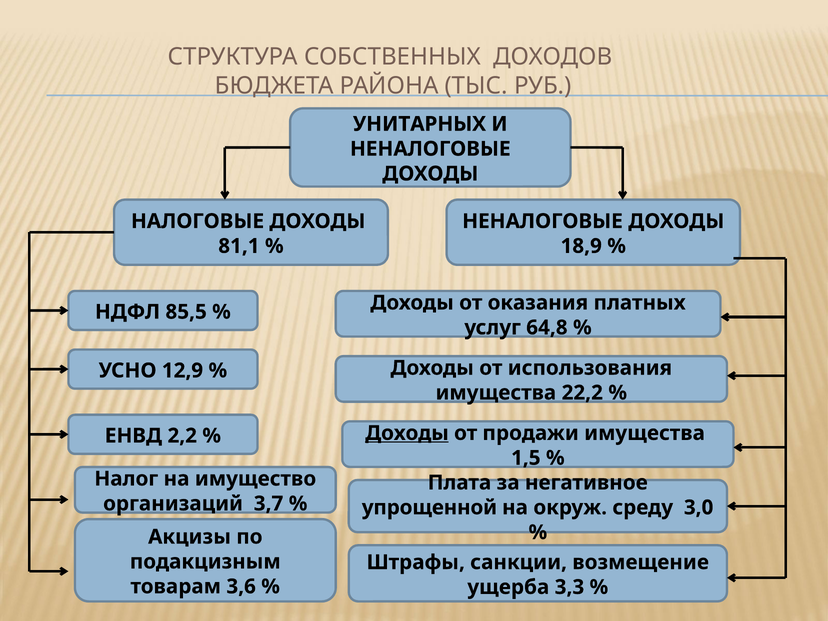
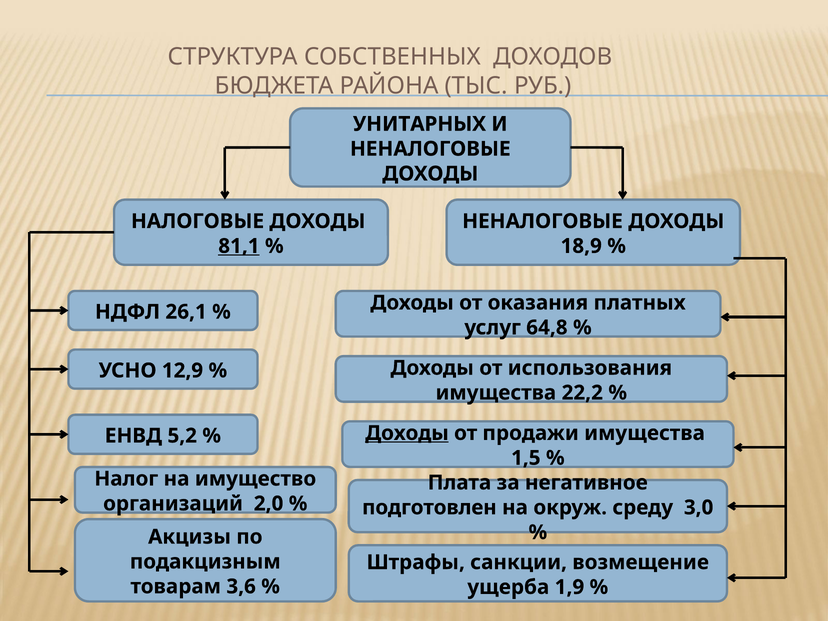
81,1 underline: none -> present (239, 246)
85,5: 85,5 -> 26,1 (186, 312)
2,2: 2,2 -> 5,2 (182, 436)
3,7: 3,7 -> 2,0 (269, 504)
упрощенной: упрощенной -> подготовлен (429, 508)
3,3: 3,3 -> 1,9 (569, 587)
